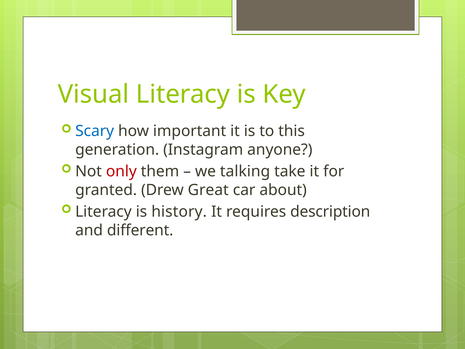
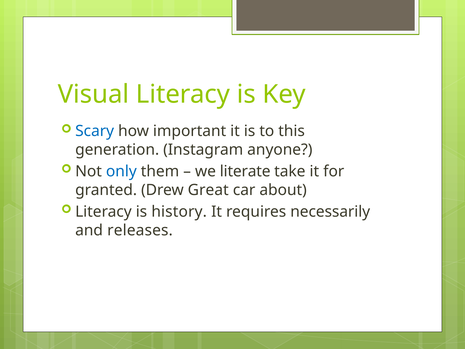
only colour: red -> blue (121, 171)
talking: talking -> literate (245, 171)
description: description -> necessarily (330, 211)
different: different -> releases (140, 230)
